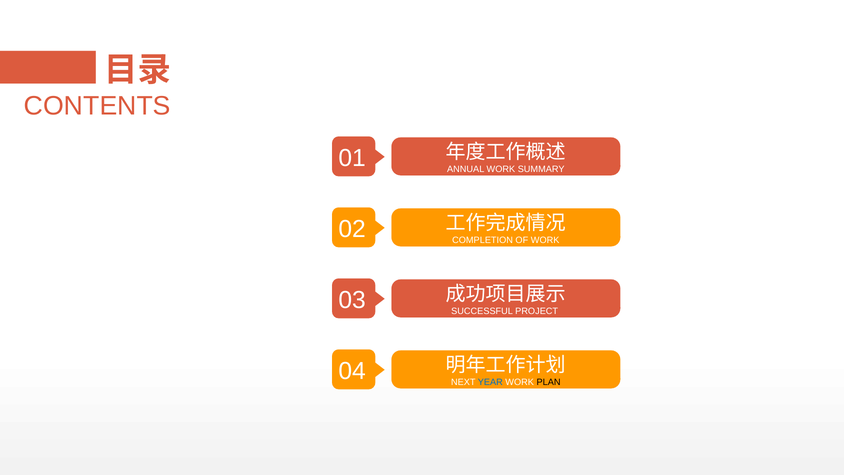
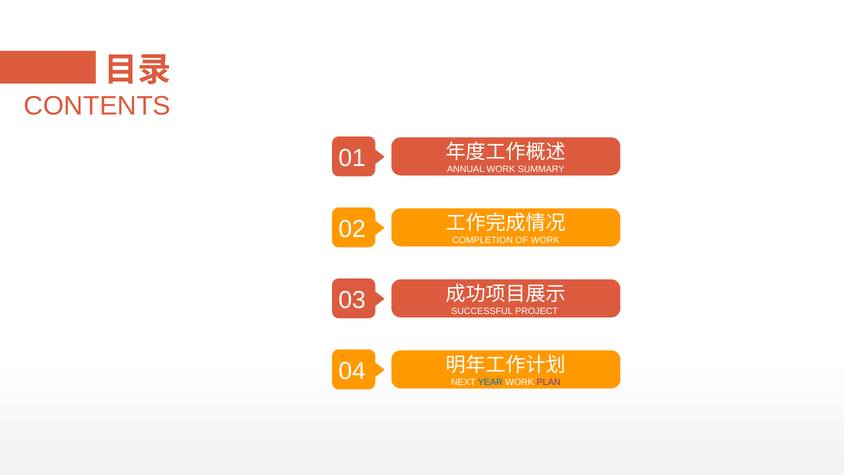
PLAN colour: black -> purple (549, 382)
